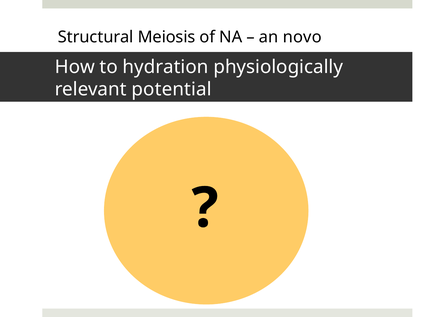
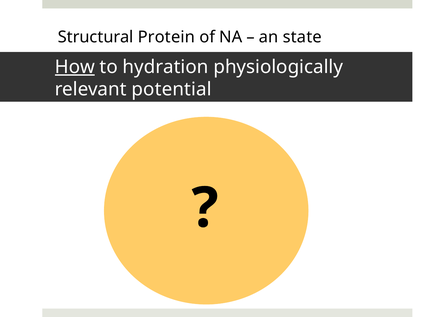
Meiosis: Meiosis -> Protein (166, 37)
novo: novo -> state (302, 37)
How underline: none -> present (75, 67)
